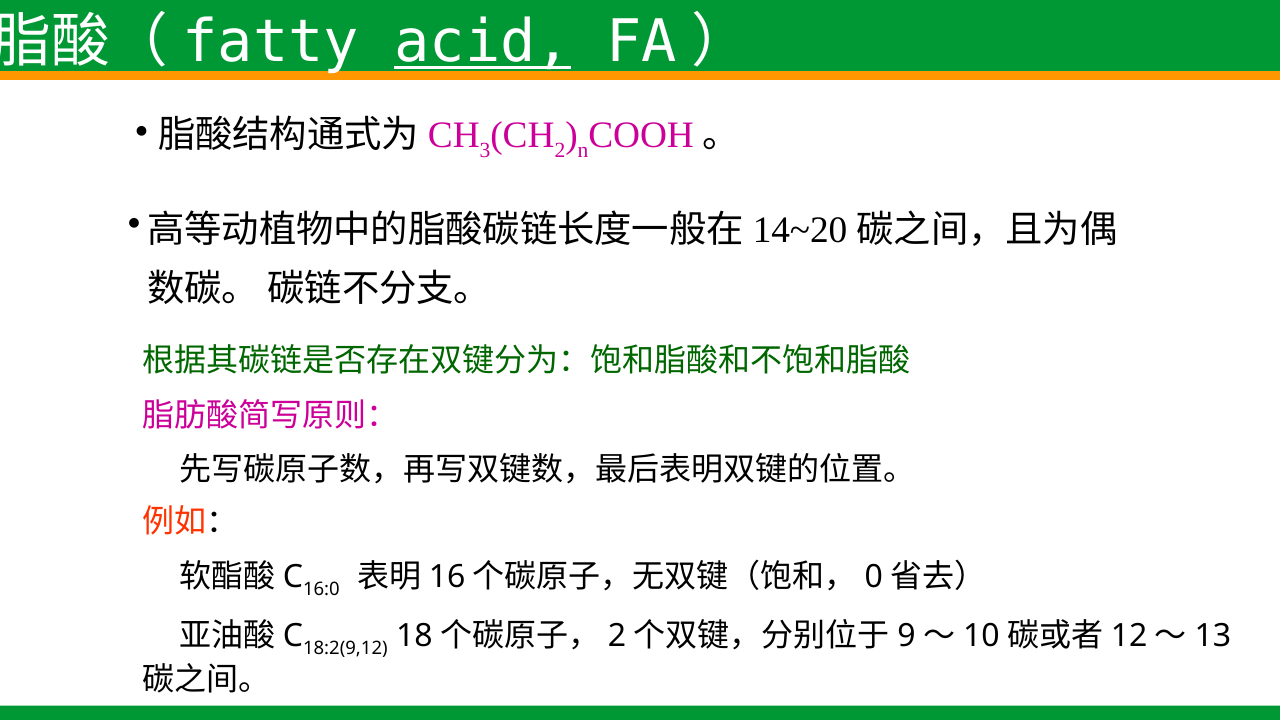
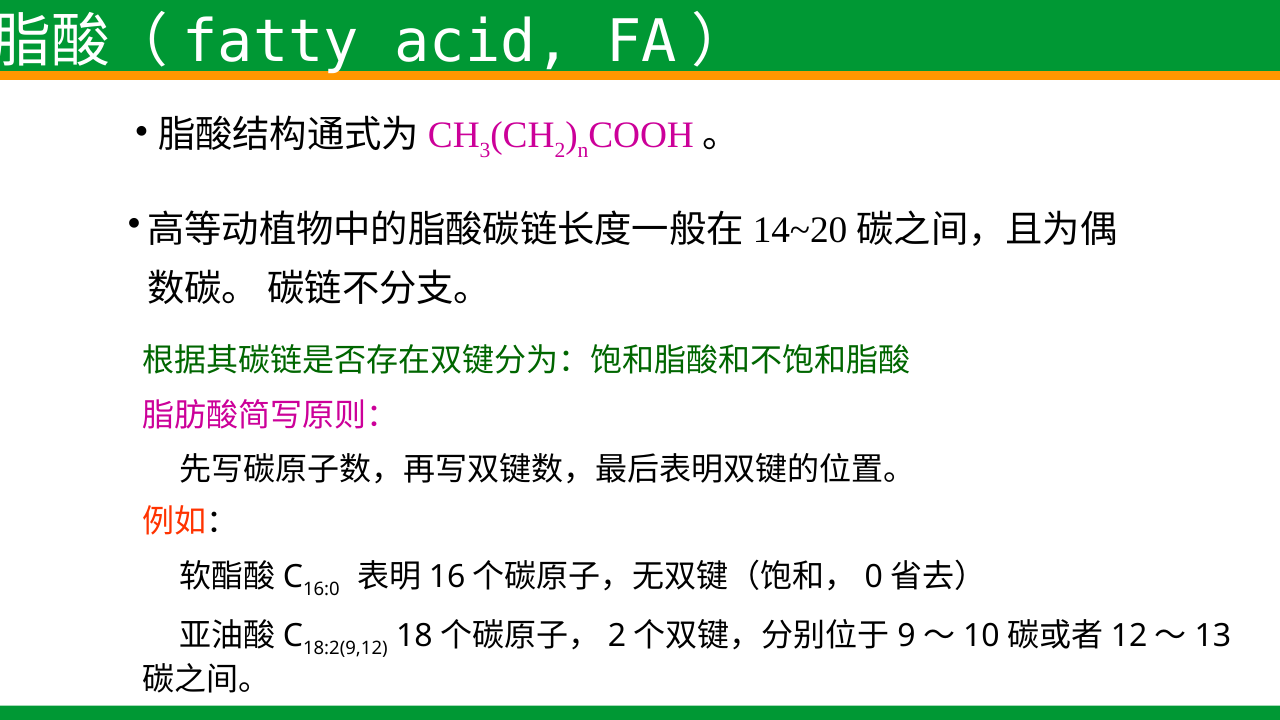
acid underline: present -> none (483, 43)
